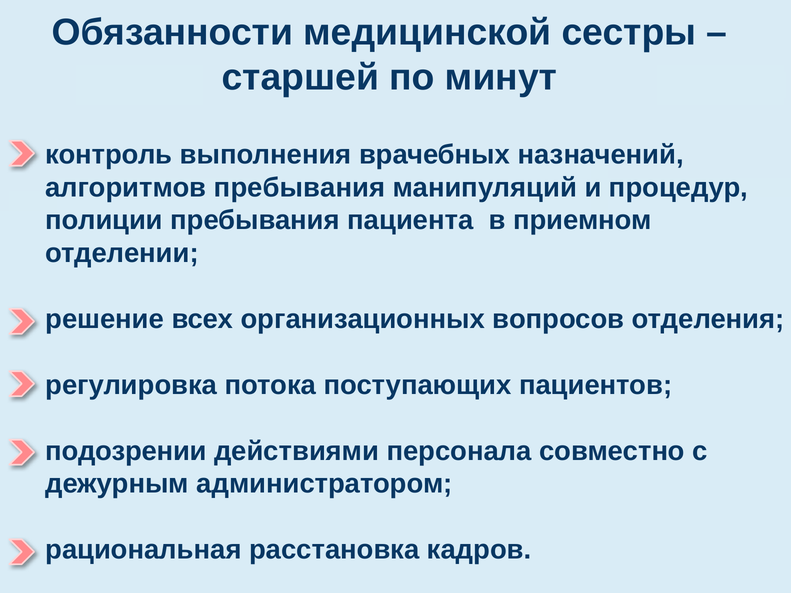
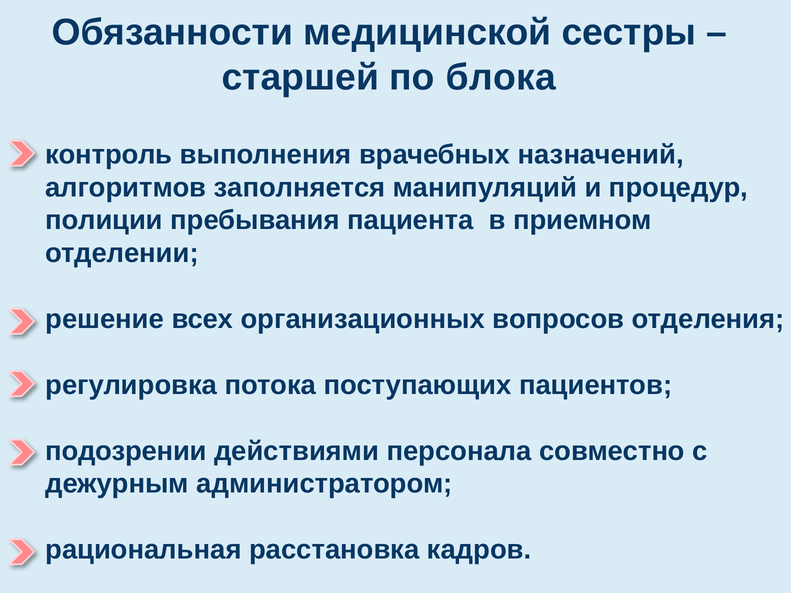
минут: минут -> блока (501, 77)
алгоритмов пребывания: пребывания -> заполняется (300, 188)
